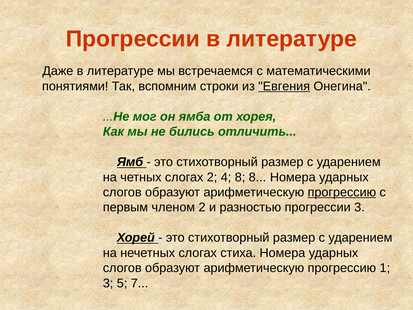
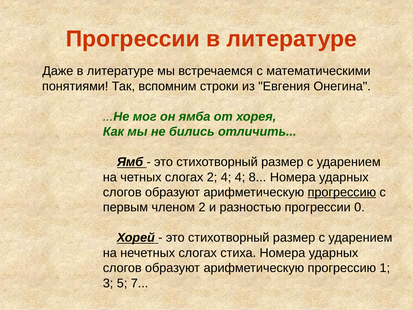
Евгения underline: present -> none (284, 86)
4 8: 8 -> 4 (240, 177)
прогрессии 3: 3 -> 0 (359, 207)
